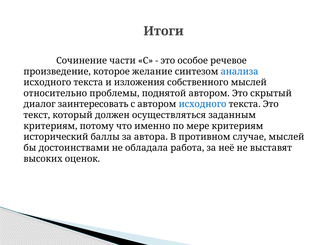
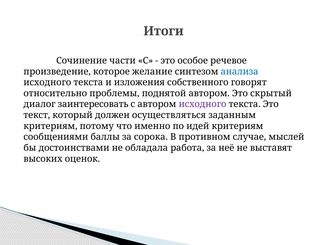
собственного мыслей: мыслей -> говорят (249, 83)
исходного colour: blue -> purple (202, 104)
мере: мере -> идей (198, 126)
исторический: исторический -> сообщениями (56, 137)
автора: автора -> сорока (151, 137)
